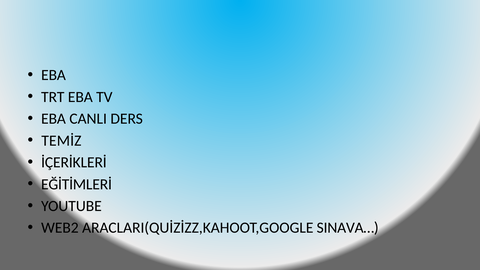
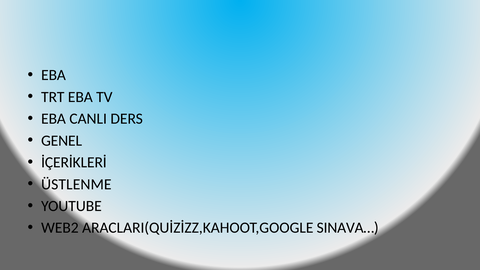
TEMİZ: TEMİZ -> GENEL (62, 141)
EĞİTİMLERİ: EĞİTİMLERİ -> ÜSTLENME (76, 184)
